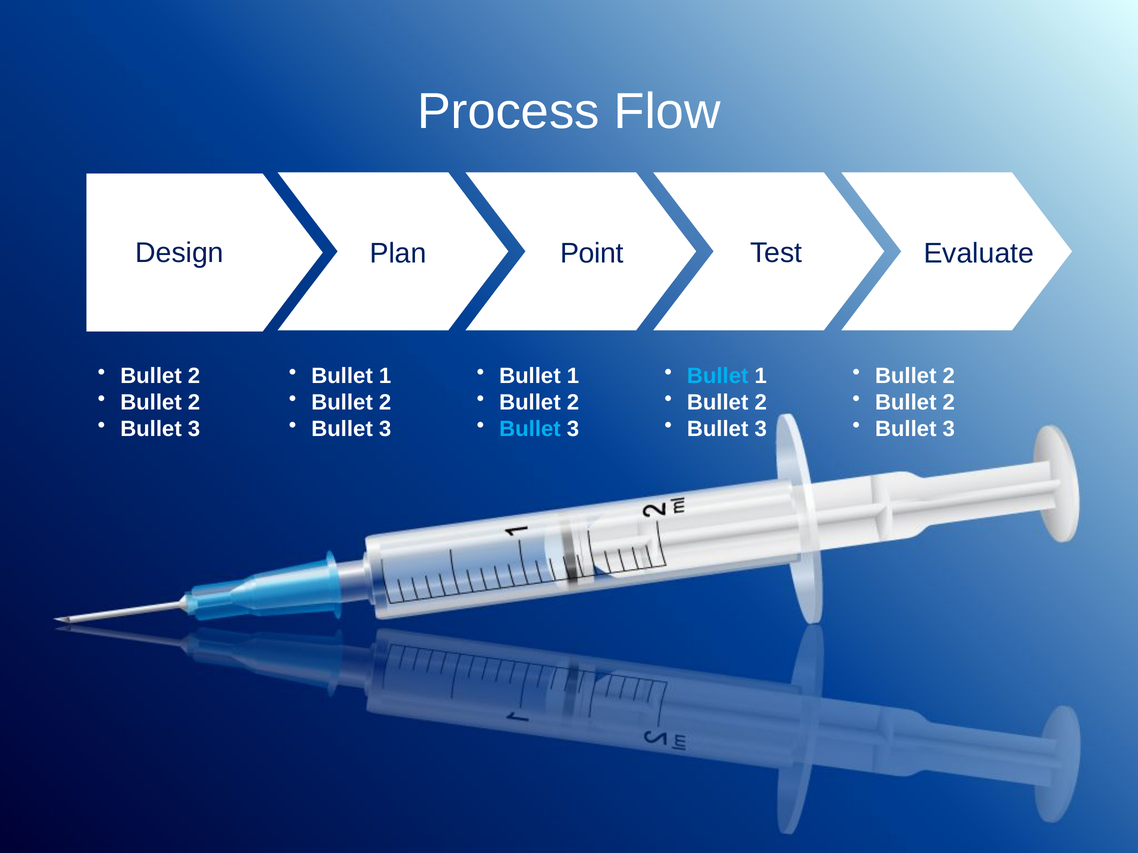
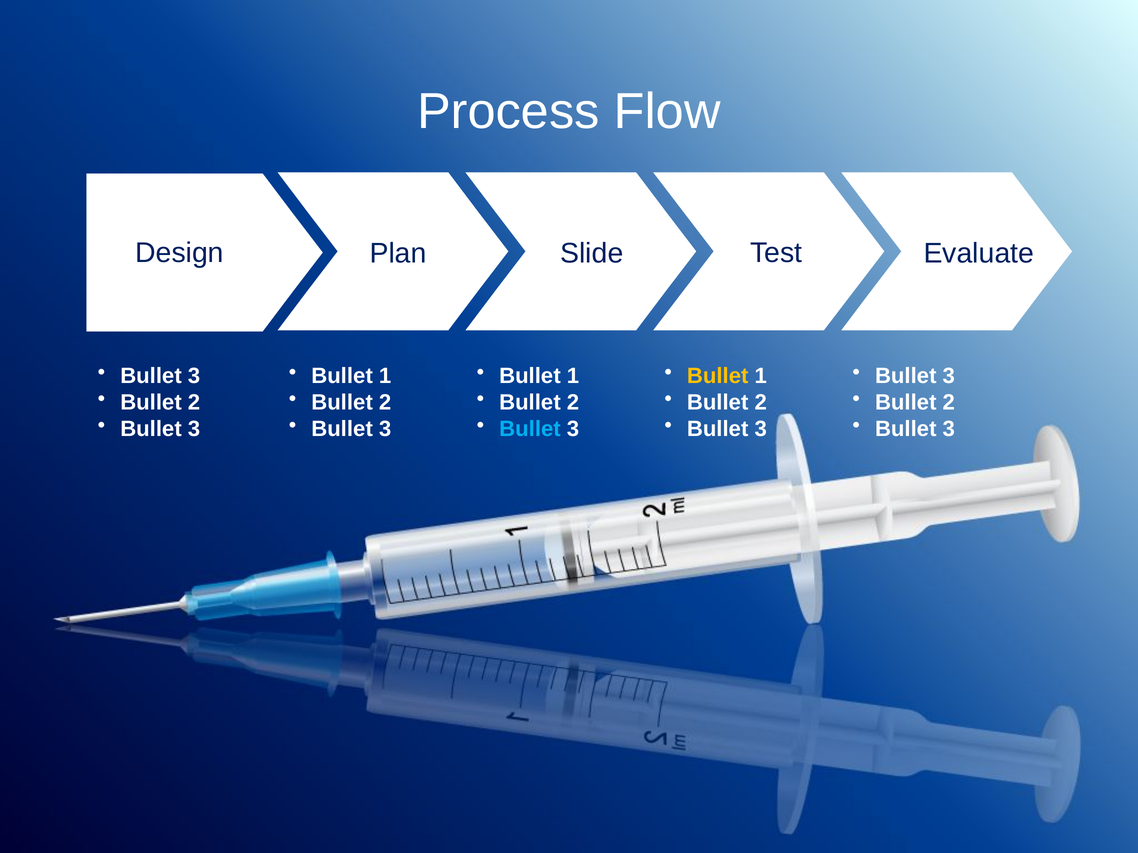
Point: Point -> Slide (592, 253)
2: 2 -> 3 (194, 376)
Bullet colour: light blue -> yellow (718, 376)
2: 2 -> 3 (949, 376)
